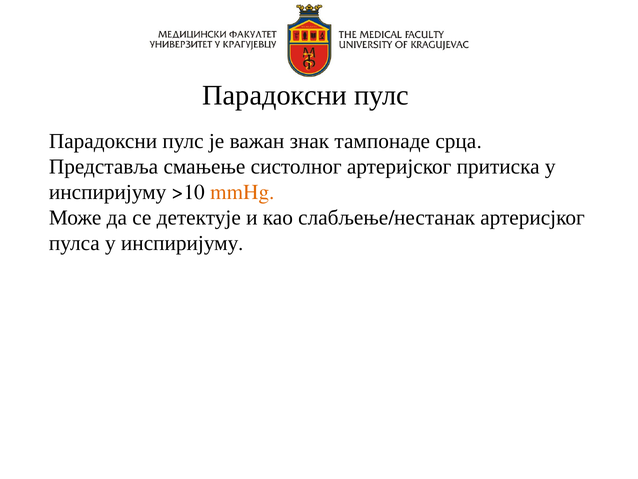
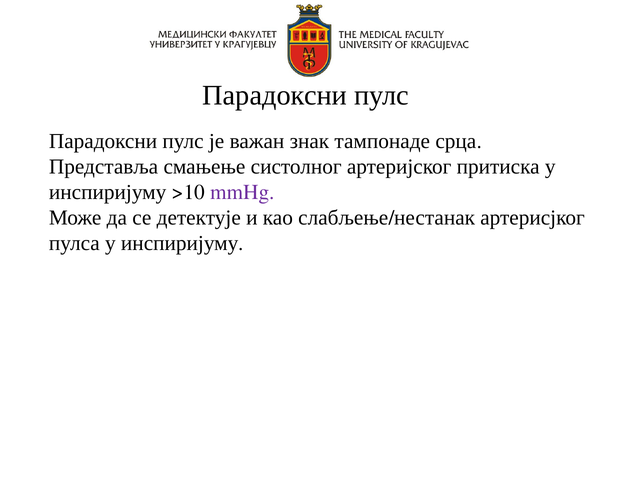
mmHg colour: orange -> purple (242, 192)
